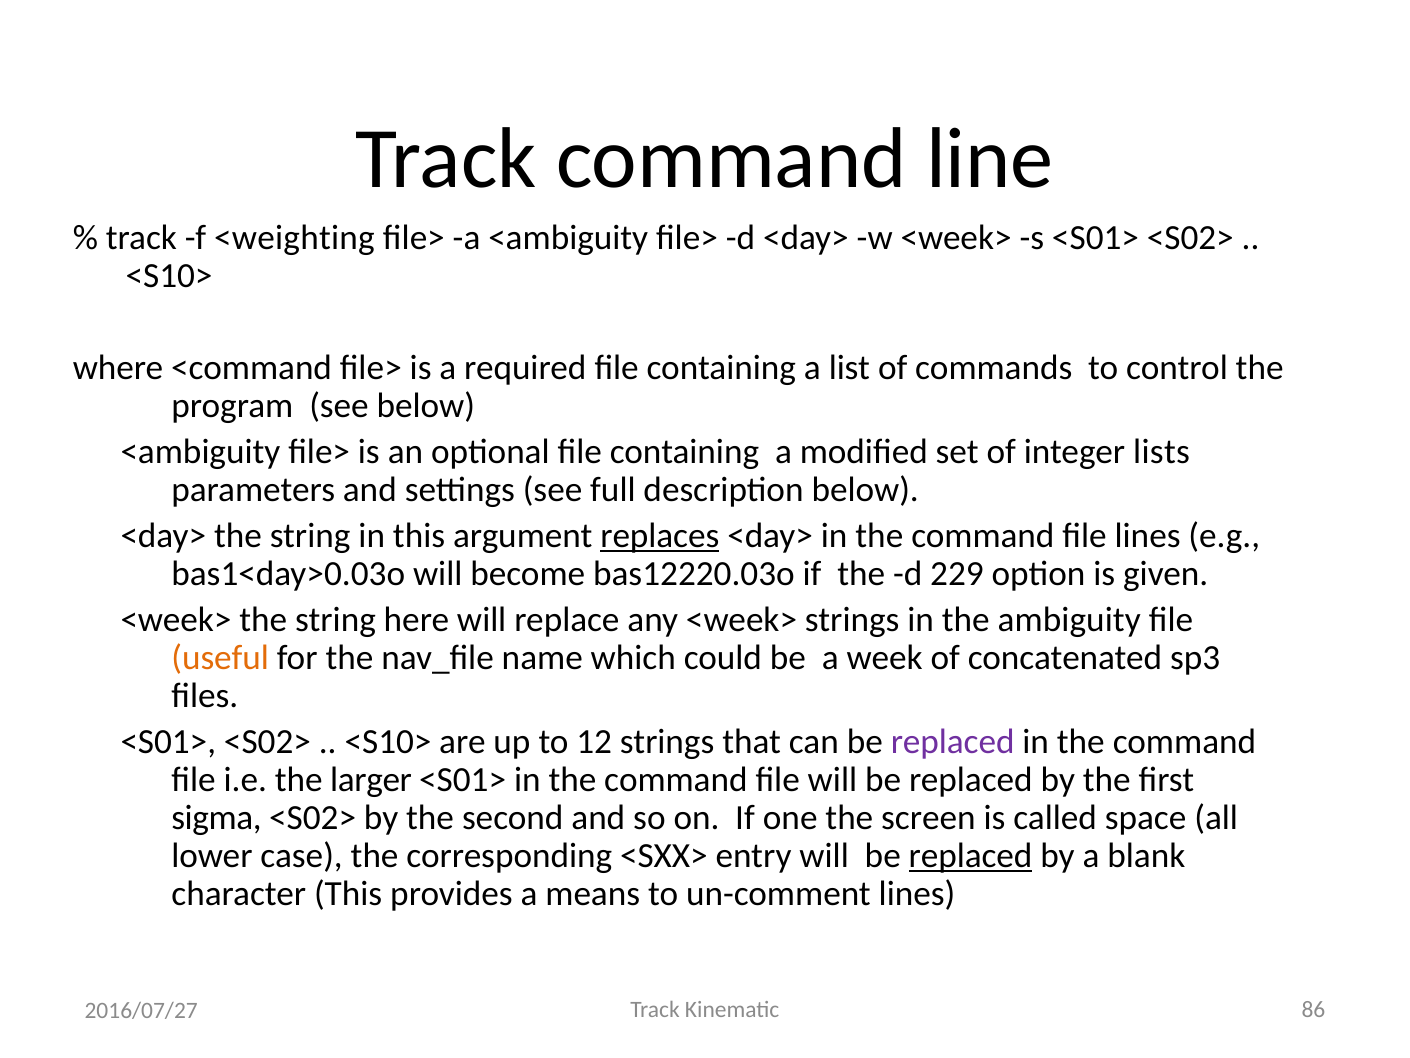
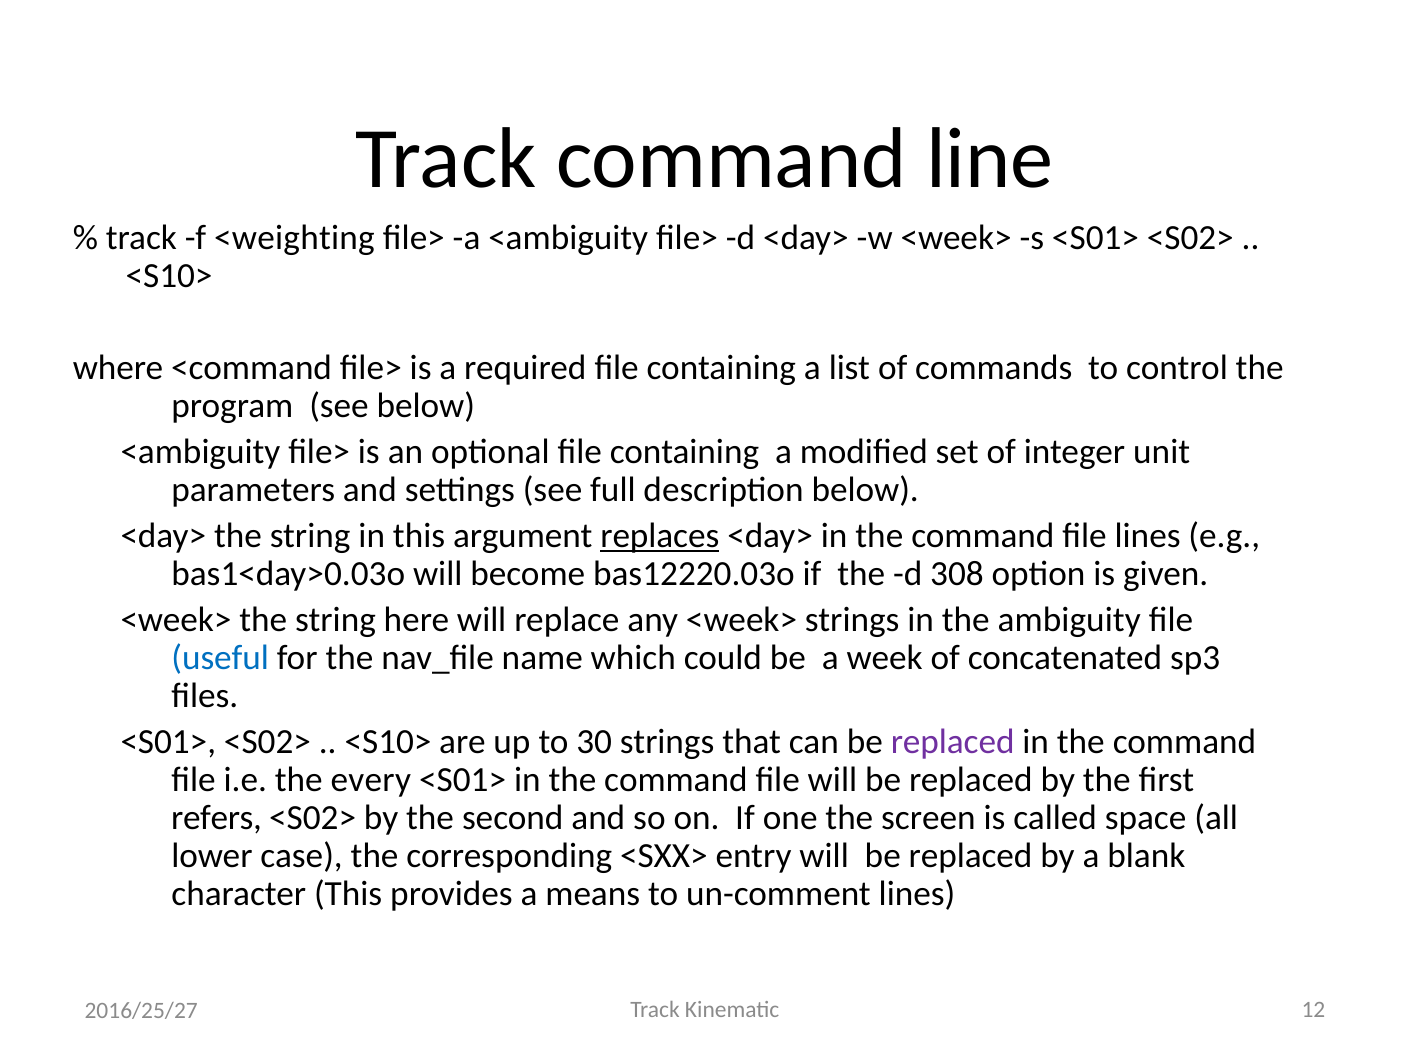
lists: lists -> unit (1162, 451)
229: 229 -> 308 (957, 573)
useful colour: orange -> blue (220, 657)
12: 12 -> 30 (594, 741)
larger: larger -> every (371, 779)
sigma: sigma -> refers (217, 817)
replaced underline: present -> none (971, 856)
86: 86 -> 12 (1313, 1010)
2016/07/27: 2016/07/27 -> 2016/25/27 (141, 1010)
